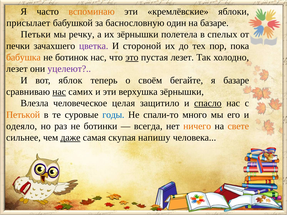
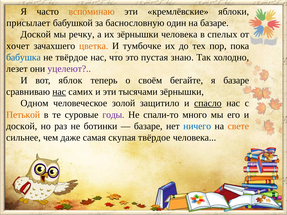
Петьки: Петьки -> Доской (36, 34)
зёрнышки полетела: полетела -> человека (179, 34)
печки: печки -> хочет (18, 46)
цветка colour: purple -> orange (94, 46)
стороной: стороной -> тумбочке (142, 46)
бабушка colour: orange -> blue (23, 57)
не ботинок: ботинок -> твёрдое (72, 57)
это underline: present -> none (132, 57)
пустая лезет: лезет -> знаю (182, 57)
верхушка: верхушка -> тысячами (138, 92)
Влезла: Влезла -> Одном (34, 103)
целая: целая -> золой (124, 103)
годы colour: blue -> purple (113, 115)
одеяло: одеяло -> доской (22, 126)
всегда: всегда -> базаре (148, 126)
ничего colour: orange -> blue (197, 126)
даже underline: present -> none (70, 138)
скупая напишу: напишу -> твёрдое (154, 138)
